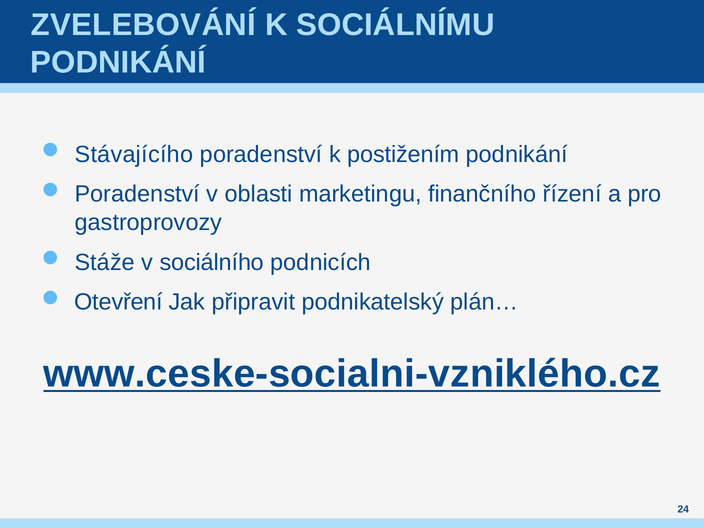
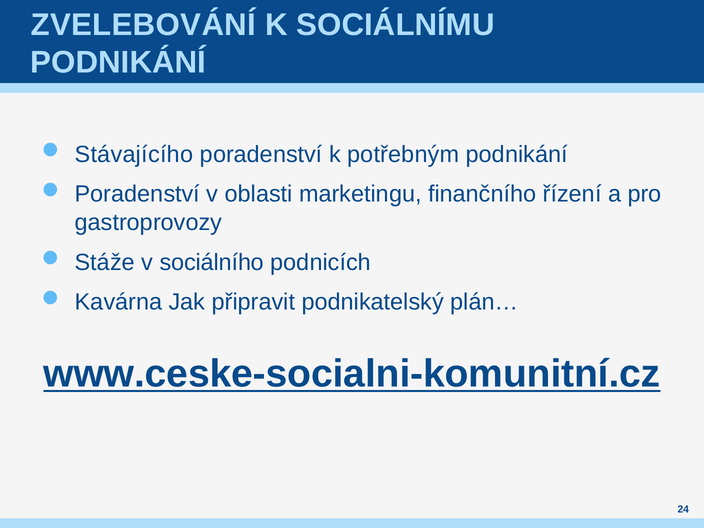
postižením: postižením -> potřebným (403, 154)
Otevření: Otevření -> Kavárna (119, 302)
www.ceske-socialni-vzniklého.cz: www.ceske-socialni-vzniklého.cz -> www.ceske-socialni-komunitní.cz (352, 374)
